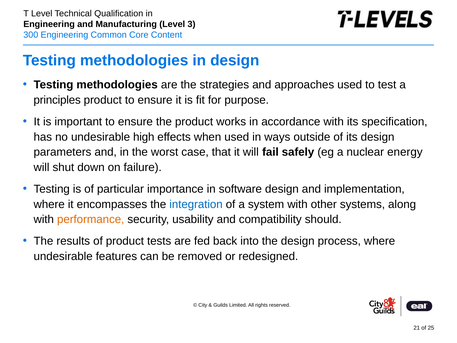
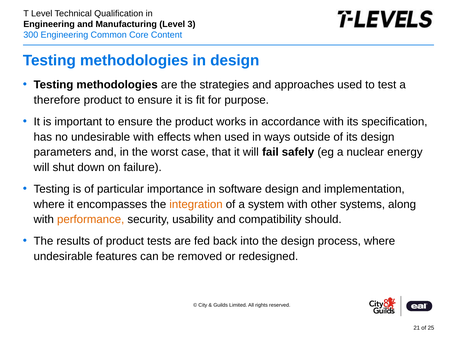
principles: principles -> therefore (57, 100)
undesirable high: high -> with (144, 137)
integration colour: blue -> orange (196, 204)
